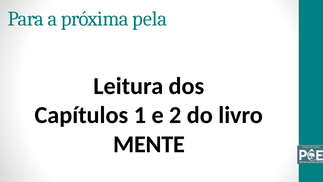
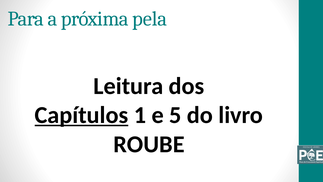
Capítulos underline: none -> present (81, 115)
2: 2 -> 5 (175, 115)
MENTE: MENTE -> ROUBE (149, 144)
